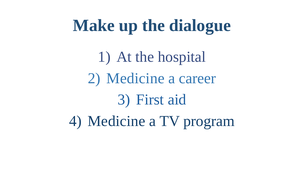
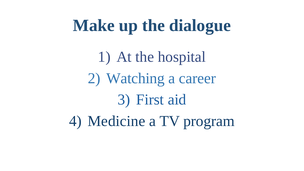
Medicine: Medicine -> Watching (136, 78)
